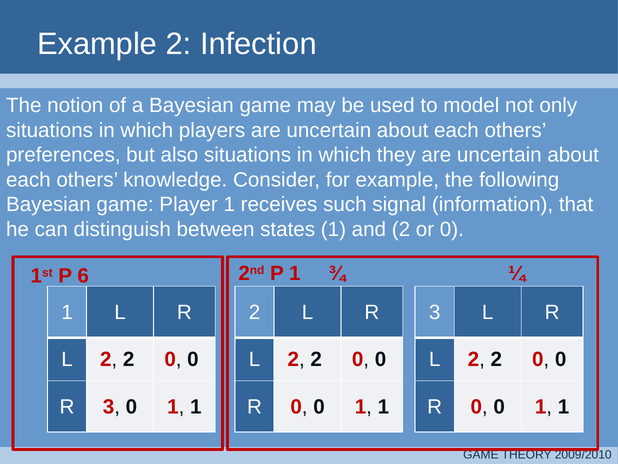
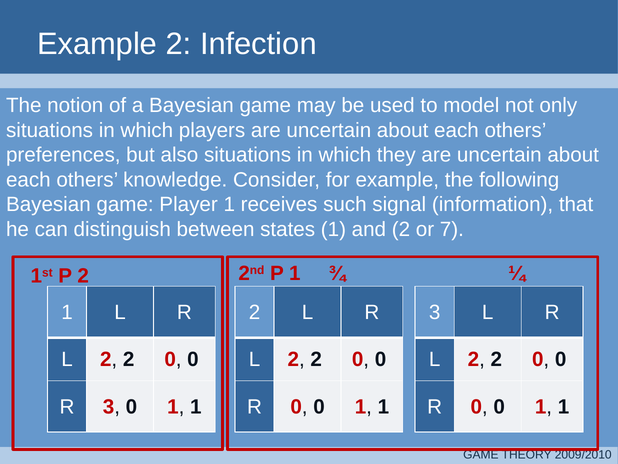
or 0: 0 -> 7 (452, 229)
P 6: 6 -> 2 (83, 276)
